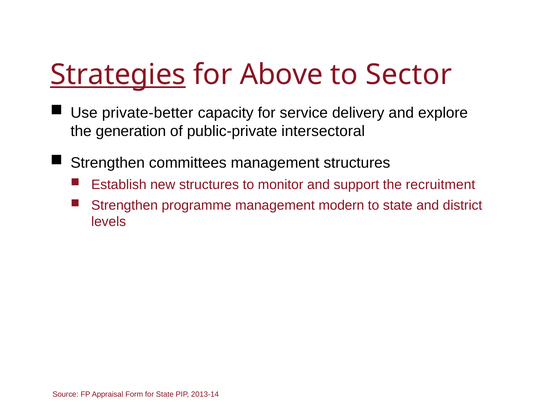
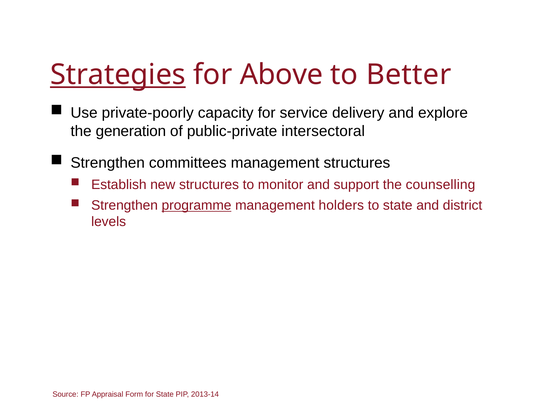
Sector: Sector -> Better (409, 75)
private-better: private-better -> private-poorly (148, 113)
recruitment: recruitment -> counselling (440, 185)
programme underline: none -> present (197, 206)
modern: modern -> holders (341, 206)
